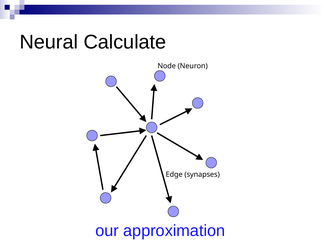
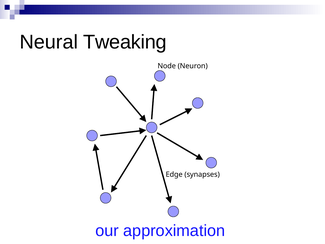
Calculate: Calculate -> Tweaking (125, 42)
